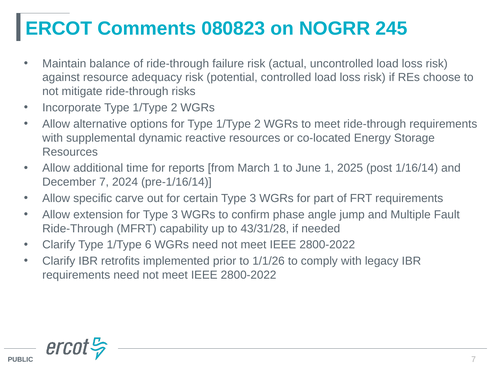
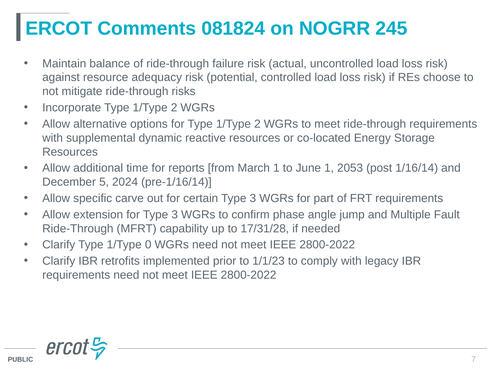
080823: 080823 -> 081824 (233, 28)
2025: 2025 -> 2053 (350, 168)
December 7: 7 -> 5 (104, 182)
43/31/28: 43/31/28 -> 17/31/28 (265, 229)
6: 6 -> 0 (148, 245)
1/1/26: 1/1/26 -> 1/1/23 (269, 261)
